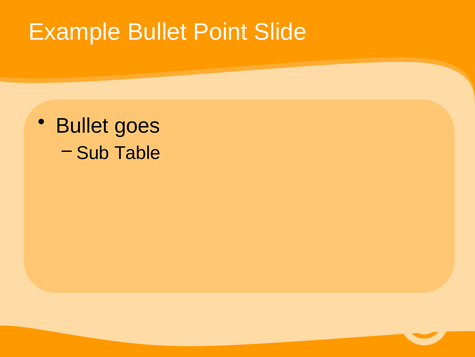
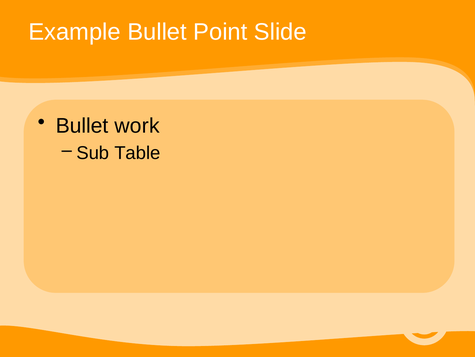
goes: goes -> work (137, 125)
